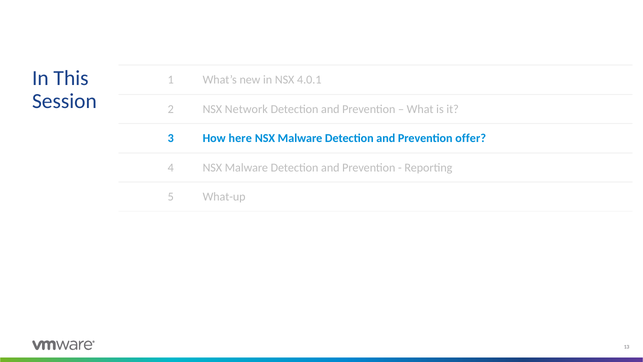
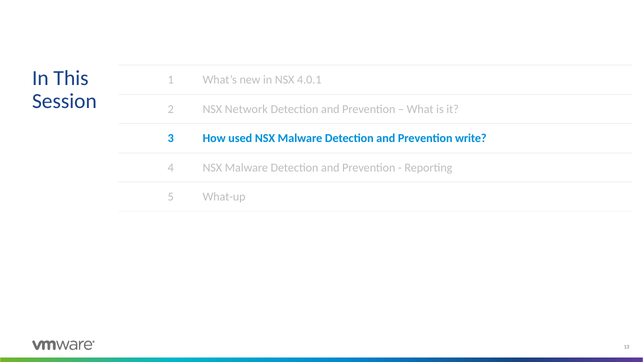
here: here -> used (240, 138)
offer: offer -> write (471, 138)
